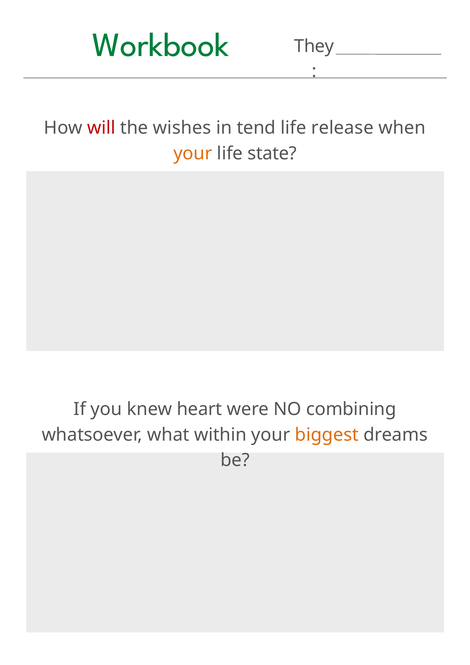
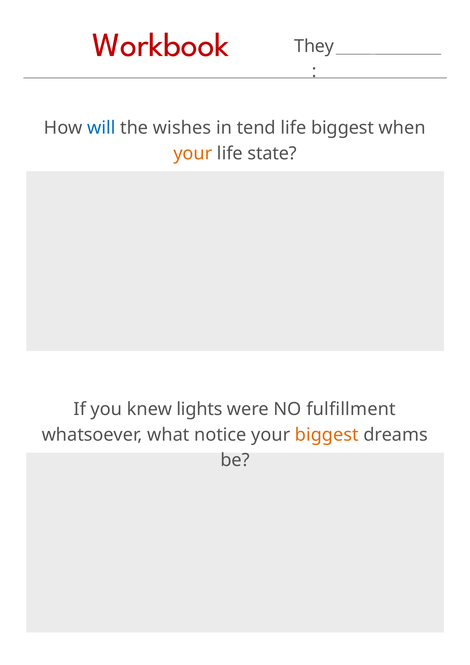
Workbook colour: green -> red (161, 45)
will colour: red -> blue (101, 128)
life release: release -> biggest (343, 128)
heart: heart -> lights (199, 409)
combining: combining -> fulfillment (351, 409)
within: within -> notice (220, 435)
